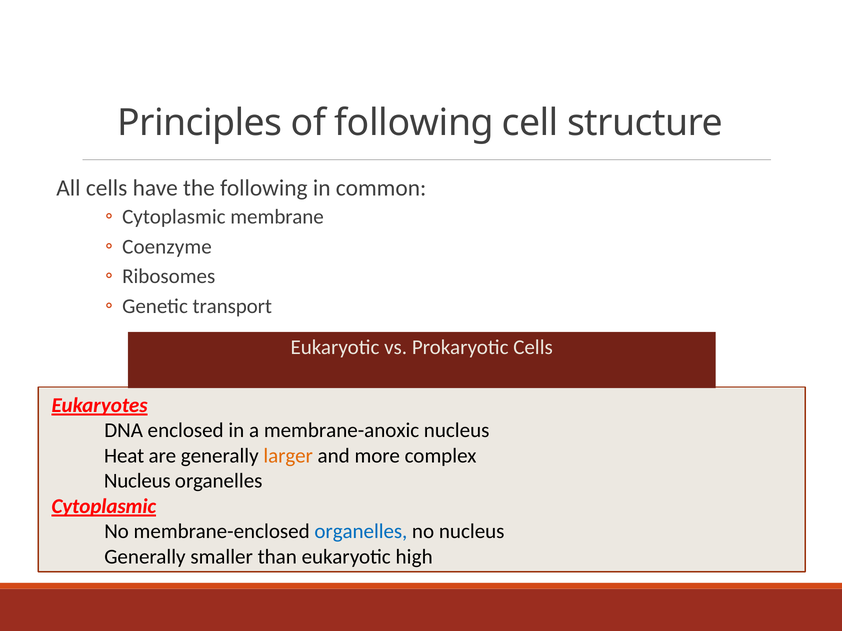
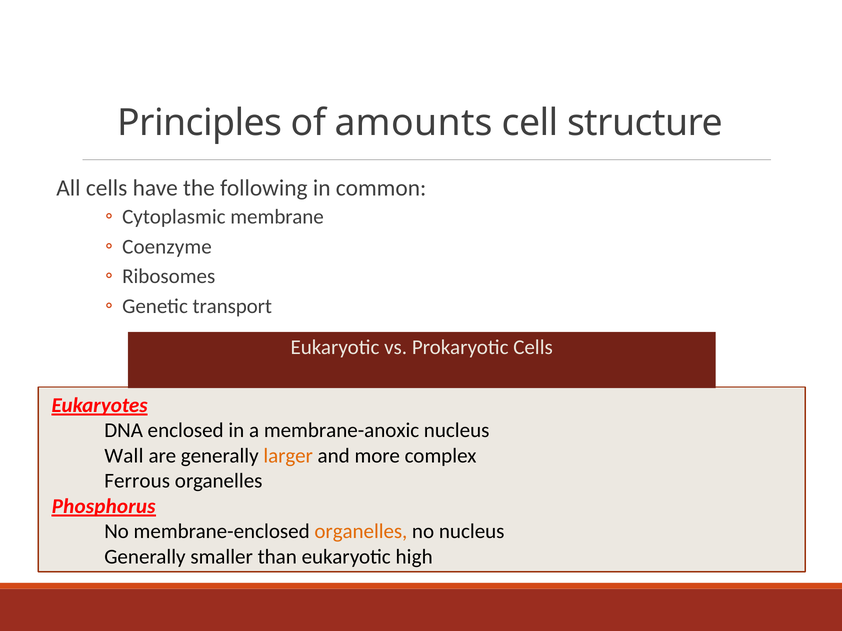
of following: following -> amounts (414, 123)
Heat: Heat -> Wall (124, 456)
Nucleus: Nucleus -> Ferrous (137, 481)
Cytoplasmic: Cytoplasmic -> Phosphorus (104, 507)
organelles colour: blue -> orange (361, 532)
